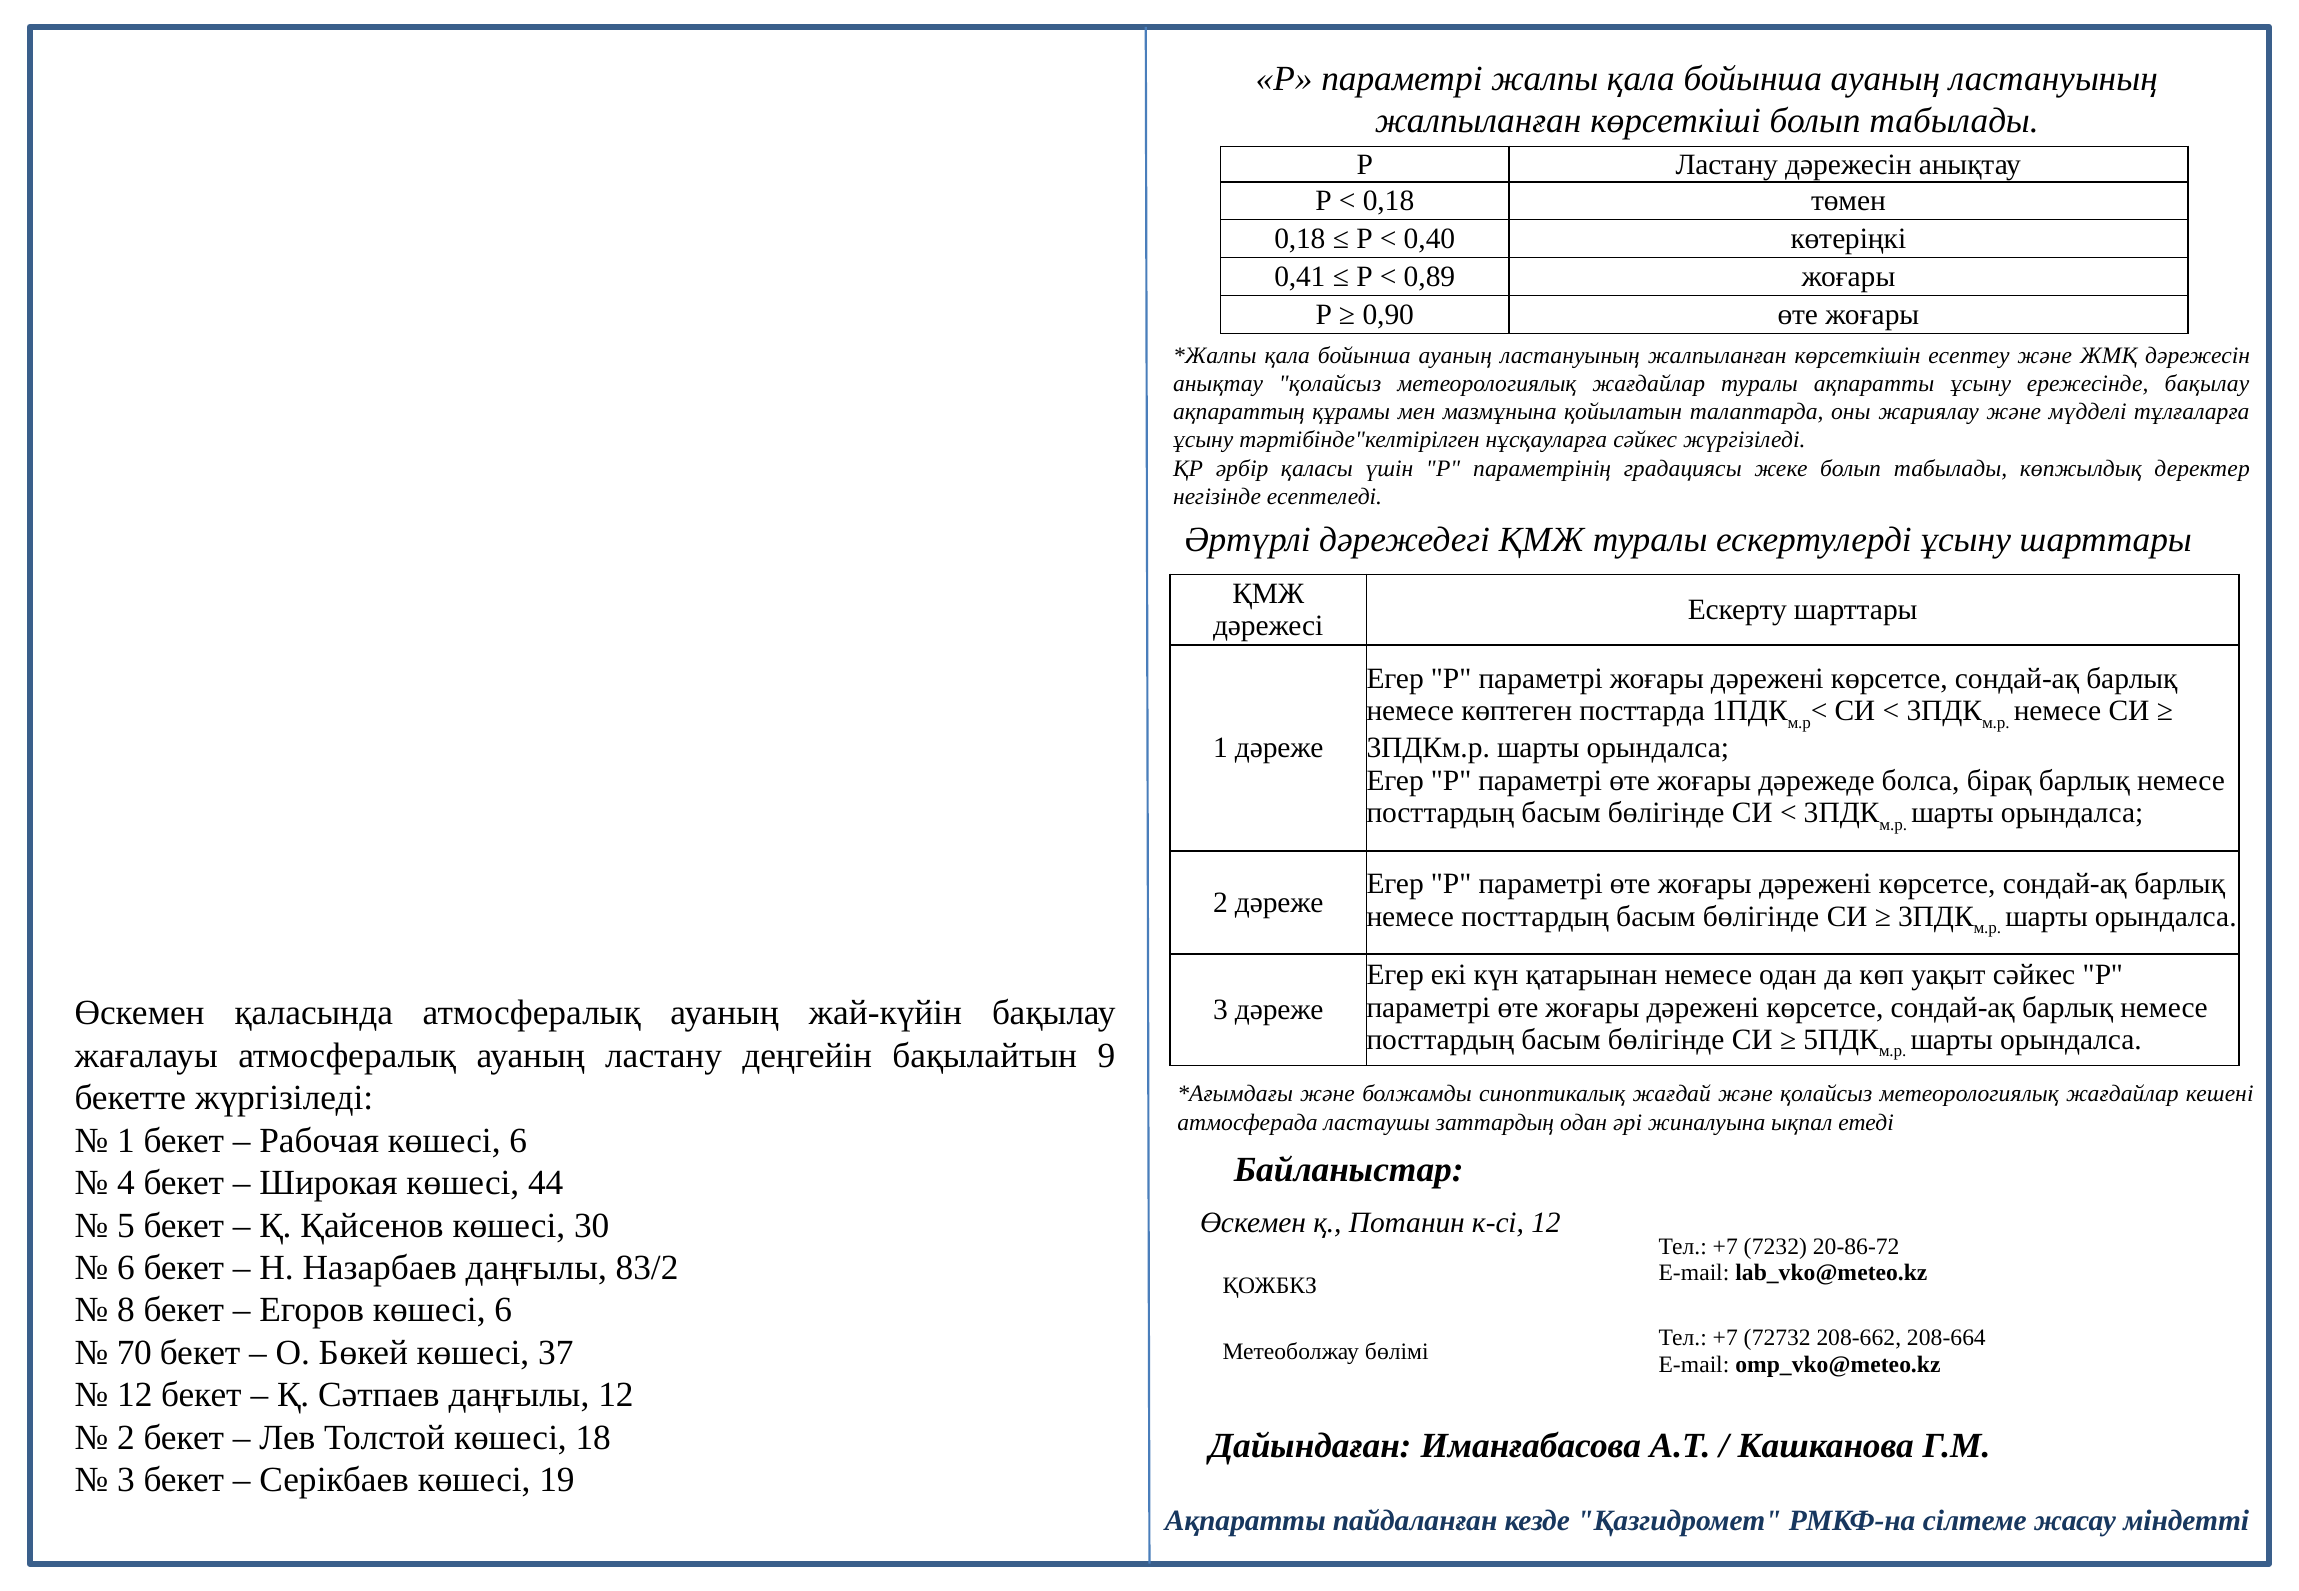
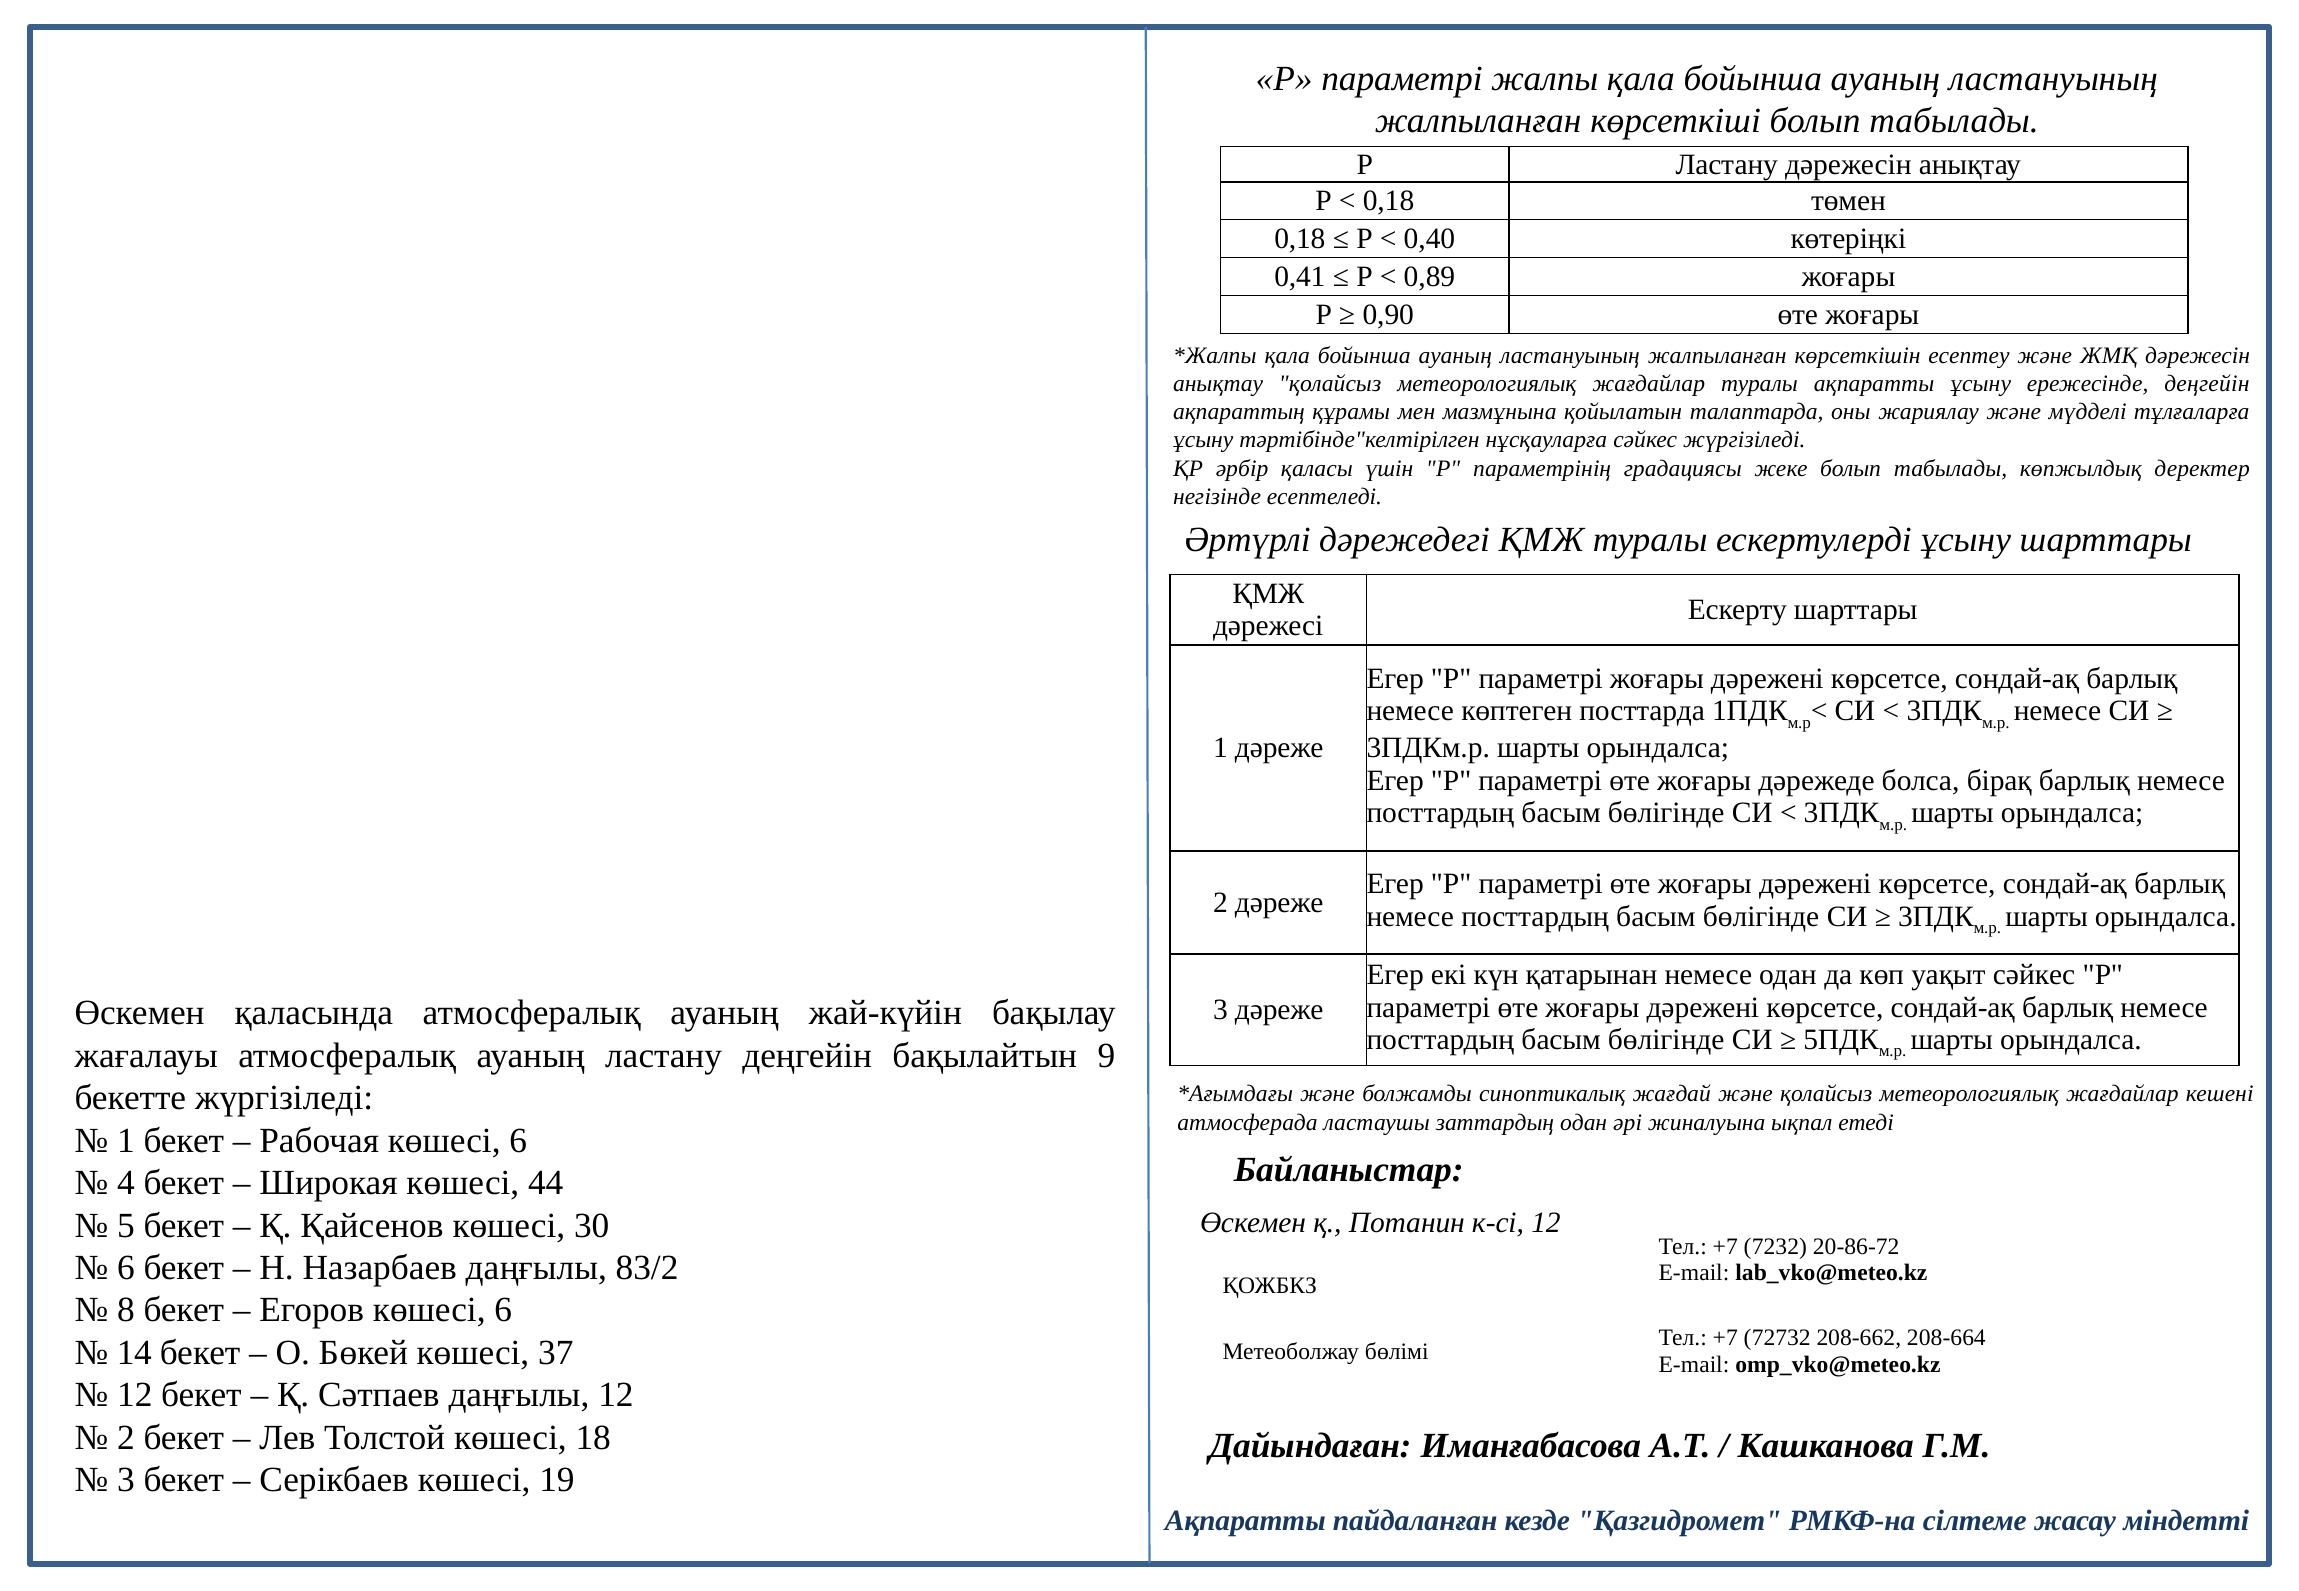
ережесінде бақылау: бақылау -> деңгейін (2207, 384)
70: 70 -> 14 (134, 1353)
